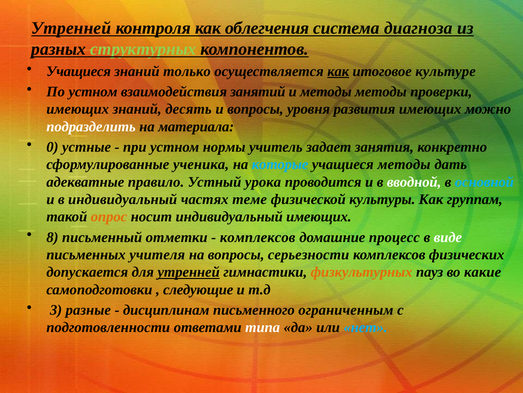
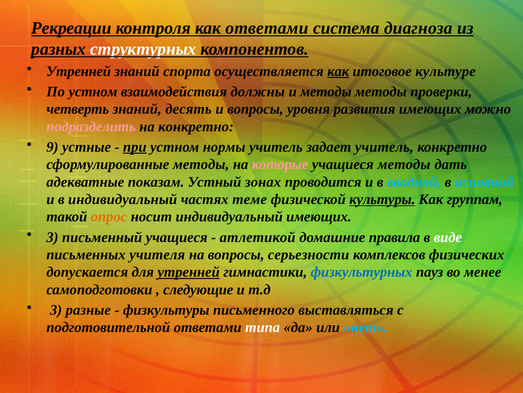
Утренней: Утренней -> Рекреации (71, 28)
как облегчения: облегчения -> ответами (267, 28)
структурных colour: light green -> white (143, 49)
Учащиеся: Учащиеся -> Утренней (79, 71)
только: только -> спорта (187, 71)
занятий: занятий -> должны (258, 91)
имеющих: имеющих -> четверть (78, 109)
подразделить colour: white -> pink (91, 126)
на материала: материала -> конкретно (196, 126)
0: 0 -> 9 (52, 147)
при underline: none -> present (135, 147)
задает занятия: занятия -> учитель (384, 147)
сформулированные ученика: ученика -> методы (201, 164)
которые colour: light blue -> pink (280, 164)
правило: правило -> показам (156, 182)
урока: урока -> зонах (263, 182)
вводной colour: white -> light blue (414, 182)
культуры underline: none -> present (382, 199)
8: 8 -> 3 (52, 237)
письменный отметки: отметки -> учащиеся (177, 237)
комплексов: комплексов -> атлетикой (258, 237)
процесс: процесс -> правила (395, 237)
физкультурных colour: orange -> blue (362, 272)
какие: какие -> менее (483, 272)
дисциплинам: дисциплинам -> физкультуры (166, 309)
ограниченным: ограниченным -> выставляться (346, 309)
подготовленности: подготовленности -> подготовительной (108, 327)
